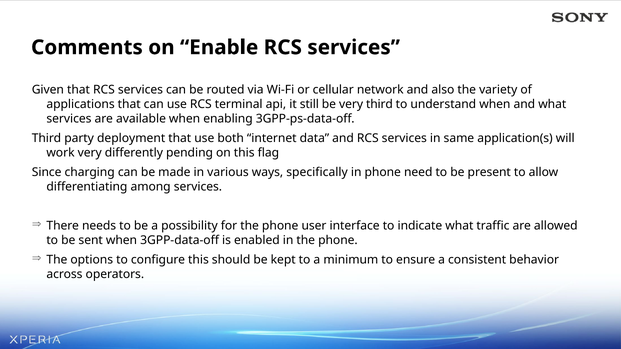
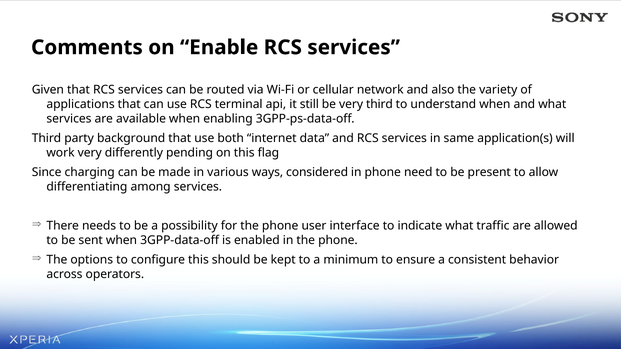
deployment: deployment -> background (131, 138)
specifically: specifically -> considered (317, 172)
